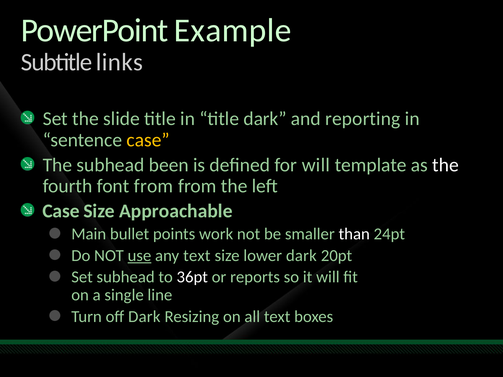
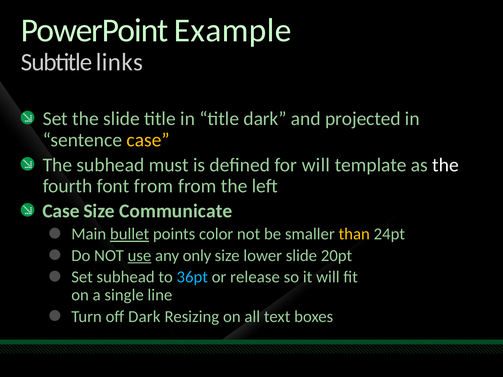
reporting: reporting -> projected (363, 119)
been: been -> must (169, 165)
Approachable: Approachable -> Communicate (176, 211)
bullet underline: none -> present (130, 234)
work: work -> color (216, 234)
than colour: white -> yellow (354, 234)
any text: text -> only (197, 256)
lower dark: dark -> slide (301, 256)
36pt colour: white -> light blue (192, 277)
reports: reports -> release (255, 277)
